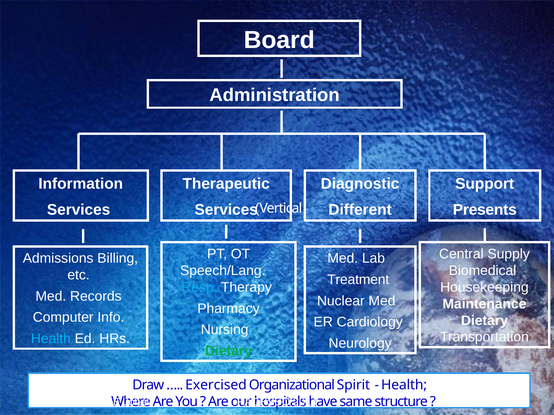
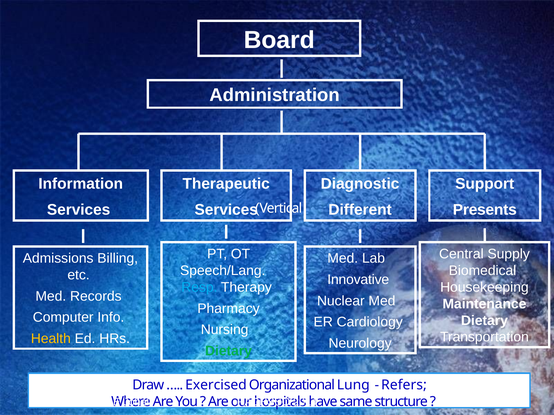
Treatment: Treatment -> Innovative (358, 280)
Health colour: light blue -> yellow (51, 339)
Spirit: Spirit -> Lung (353, 386)
Health: Health -> Refers (404, 386)
